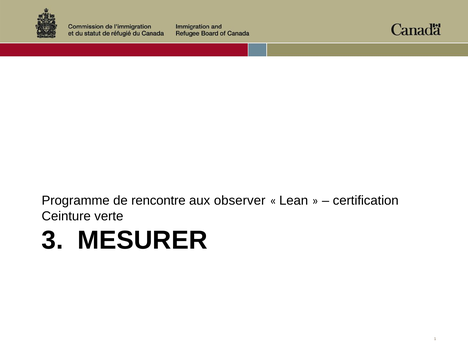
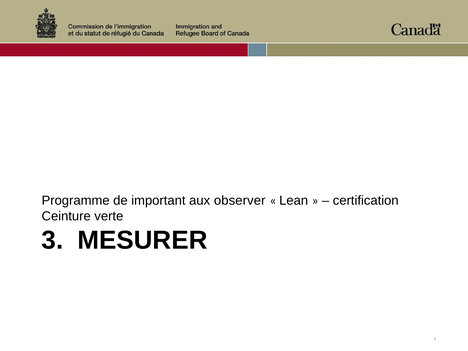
rencontre: rencontre -> important (158, 201)
